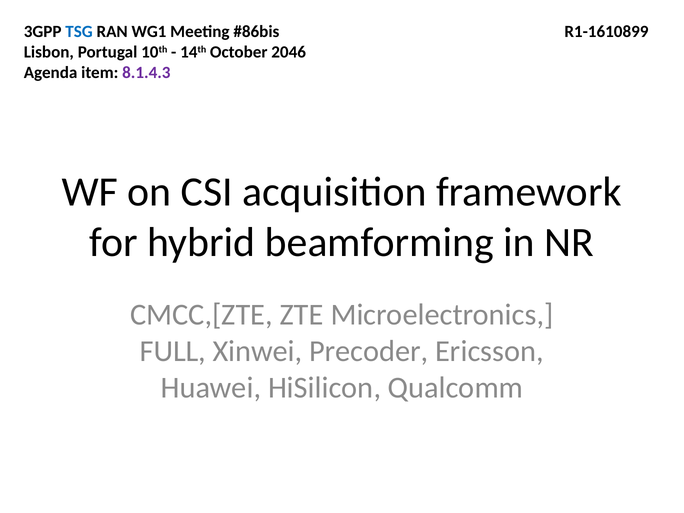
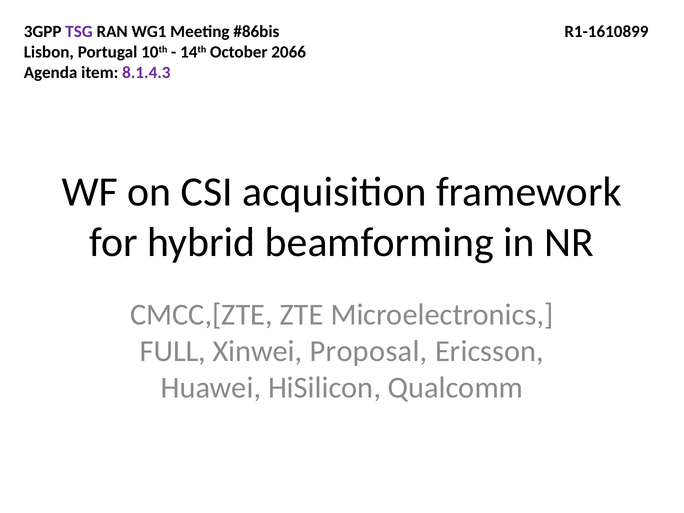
TSG colour: blue -> purple (79, 32)
2046: 2046 -> 2066 (289, 52)
Precoder: Precoder -> Proposal (369, 351)
